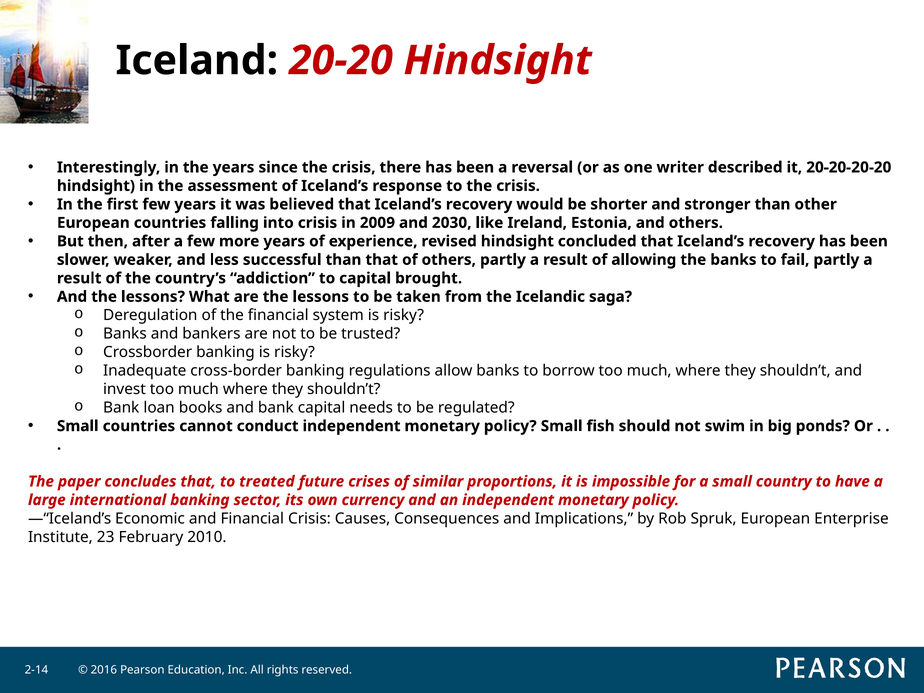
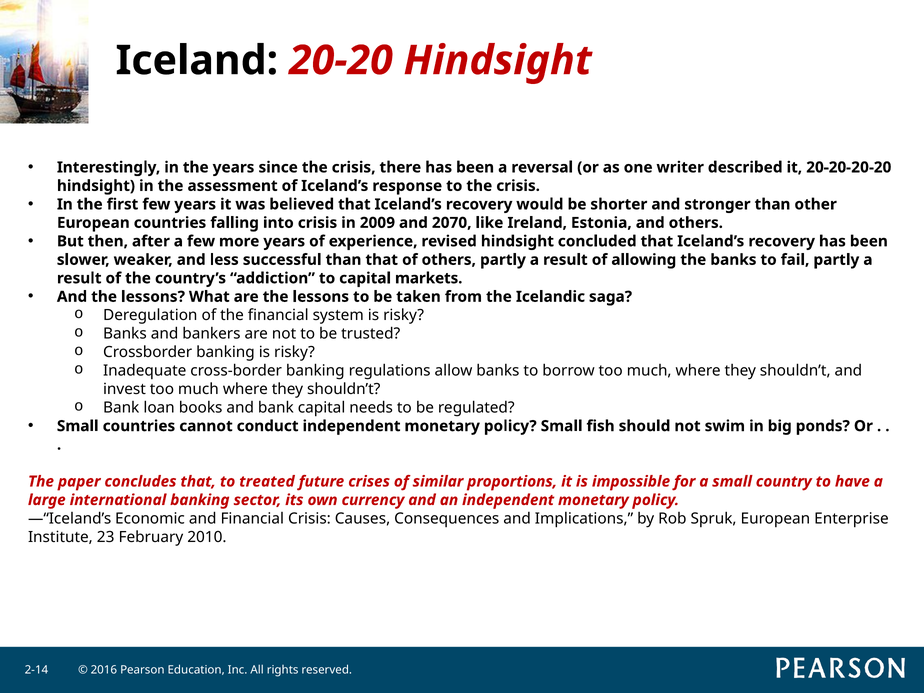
2030: 2030 -> 2070 (452, 223)
brought: brought -> markets (429, 278)
